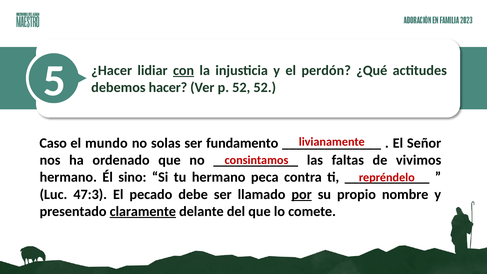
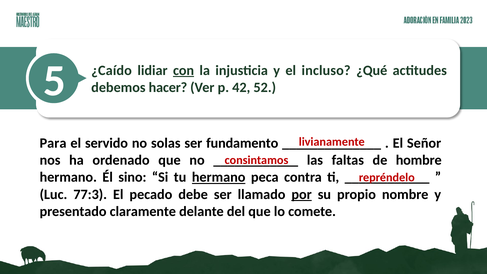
¿Hacer: ¿Hacer -> ¿Caído (112, 70)
perdón: perdón -> incluso (326, 70)
p 52: 52 -> 42 (241, 87)
Caso: Caso -> Para (53, 143)
mundo: mundo -> servido (106, 143)
vivimos: vivimos -> hombre (419, 160)
hermano underline: none -> present (219, 177)
47:3: 47:3 -> 77:3 (90, 194)
claramente underline: present -> none (143, 211)
